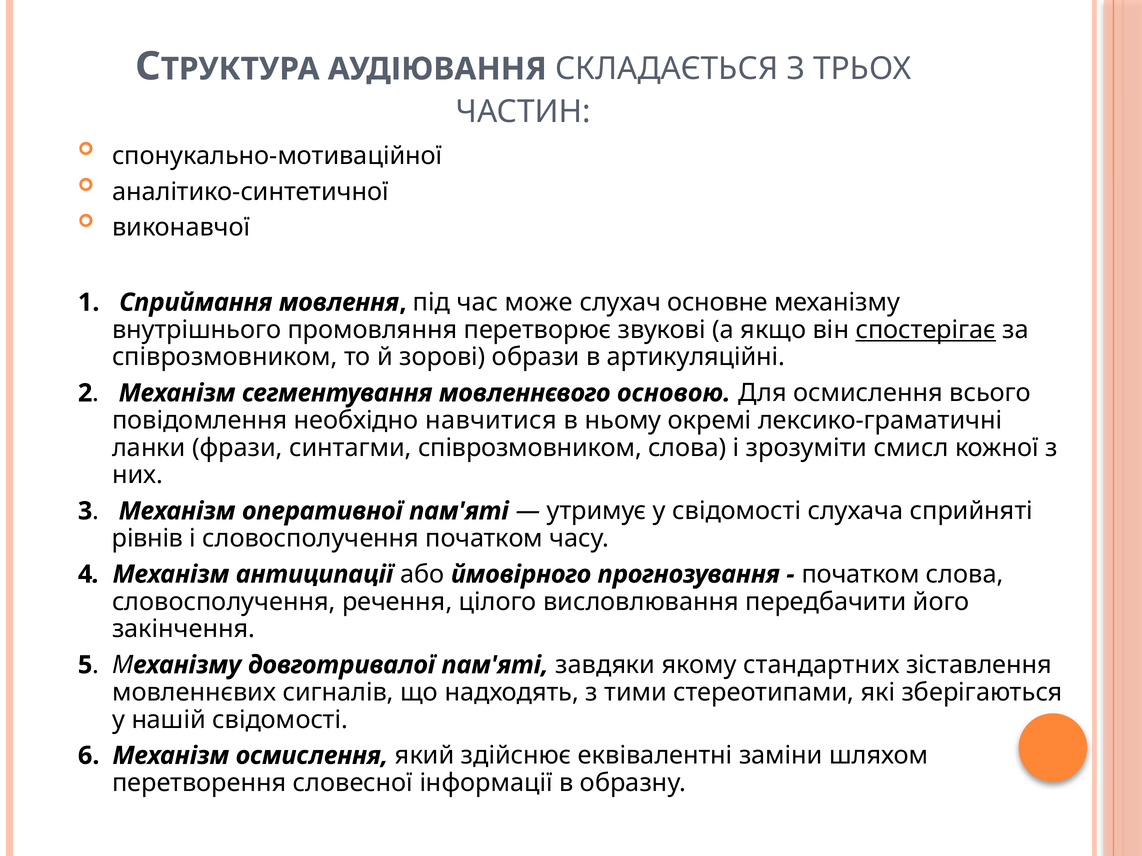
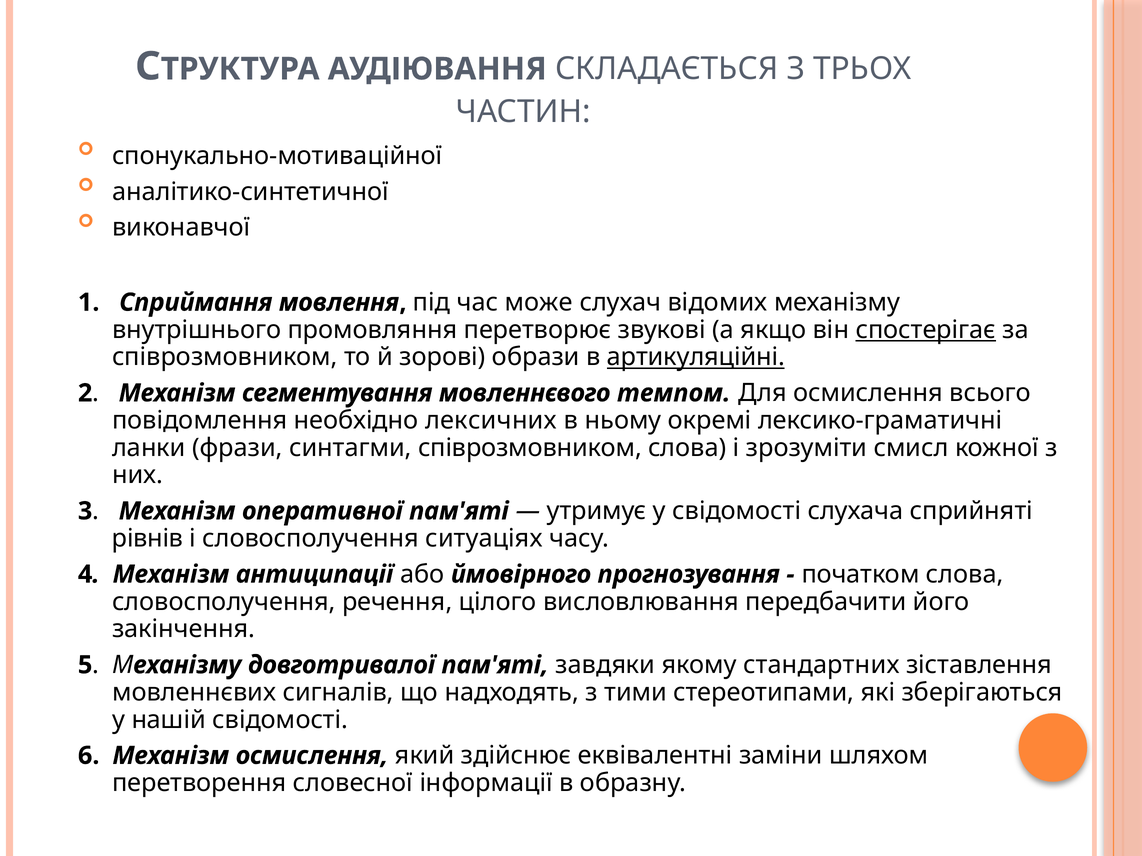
основне: основне -> відомих (717, 303)
артикуляційні underline: none -> present (696, 357)
основою: основою -> темпом (674, 393)
навчитися: навчитися -> лексичних (491, 421)
словосполучення початком: початком -> ситуаціях (484, 539)
